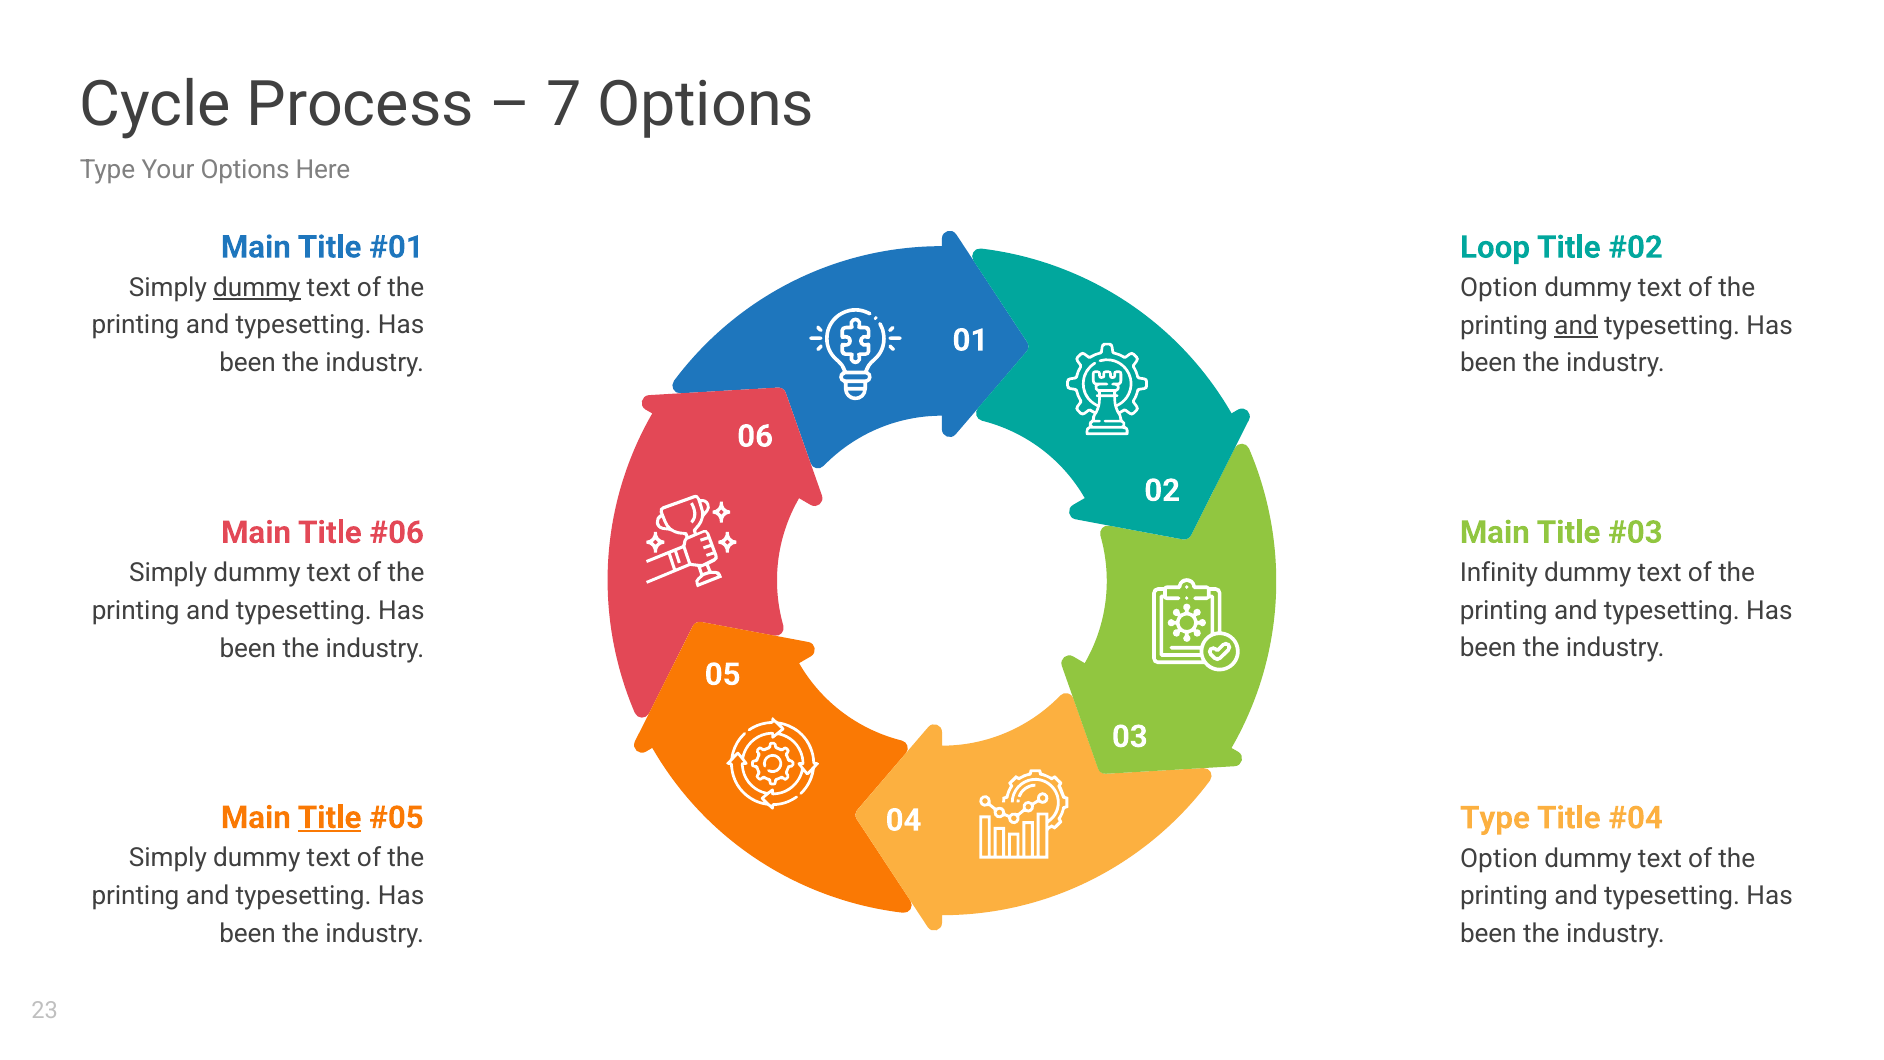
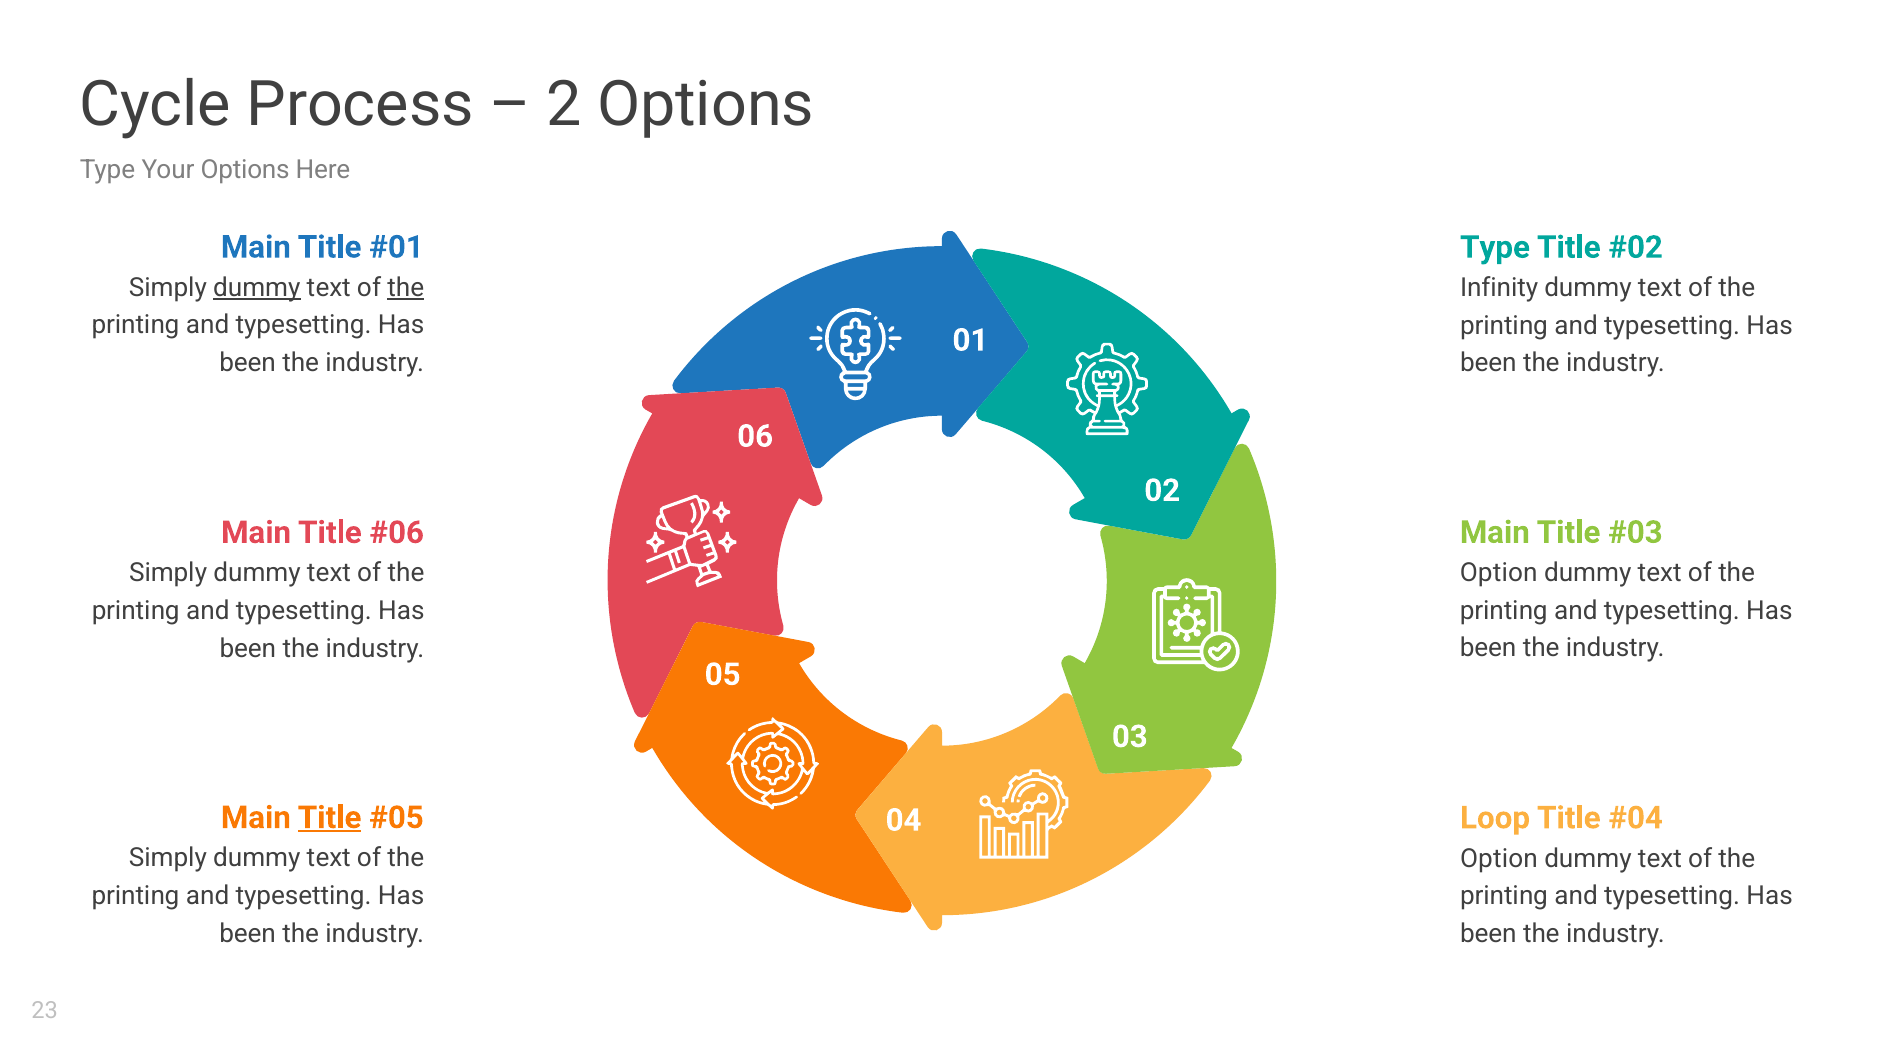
7: 7 -> 2 (564, 105)
Loop: Loop -> Type (1495, 247)
the underline: none -> present (406, 288)
Option: Option -> Infinity (1499, 288)
and underline: present -> none (1576, 325)
Infinity: Infinity -> Option (1499, 573)
Type: Type -> Loop (1495, 818)
